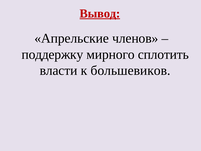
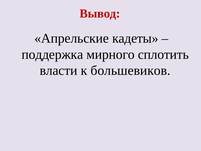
Вывод underline: present -> none (100, 13)
членов: членов -> кадеты (135, 38)
поддержку: поддержку -> поддержка (52, 54)
